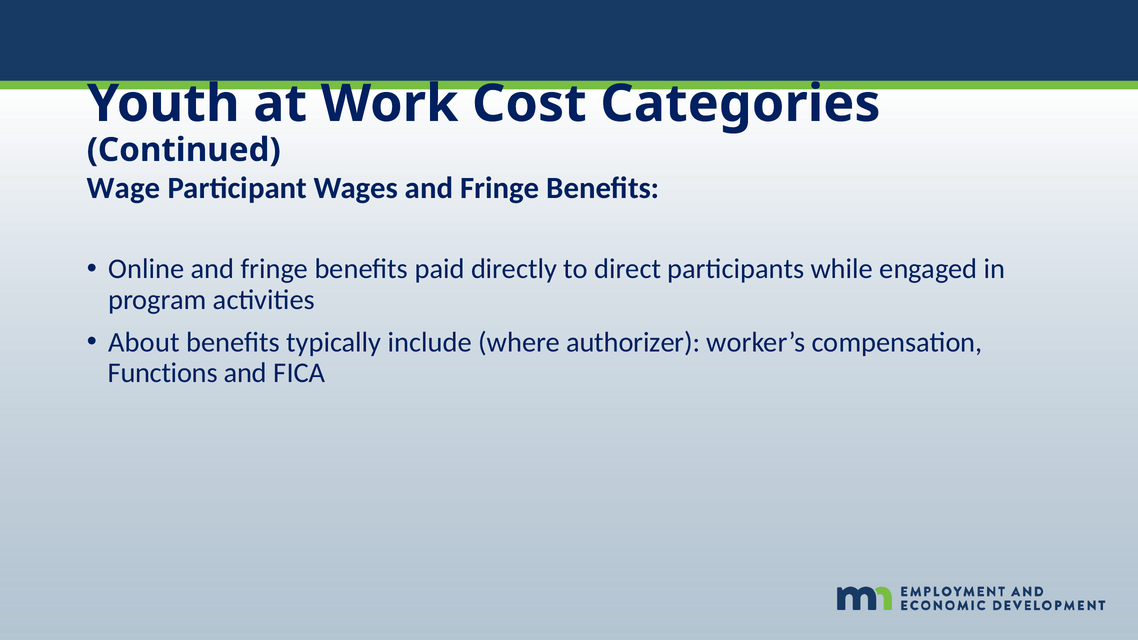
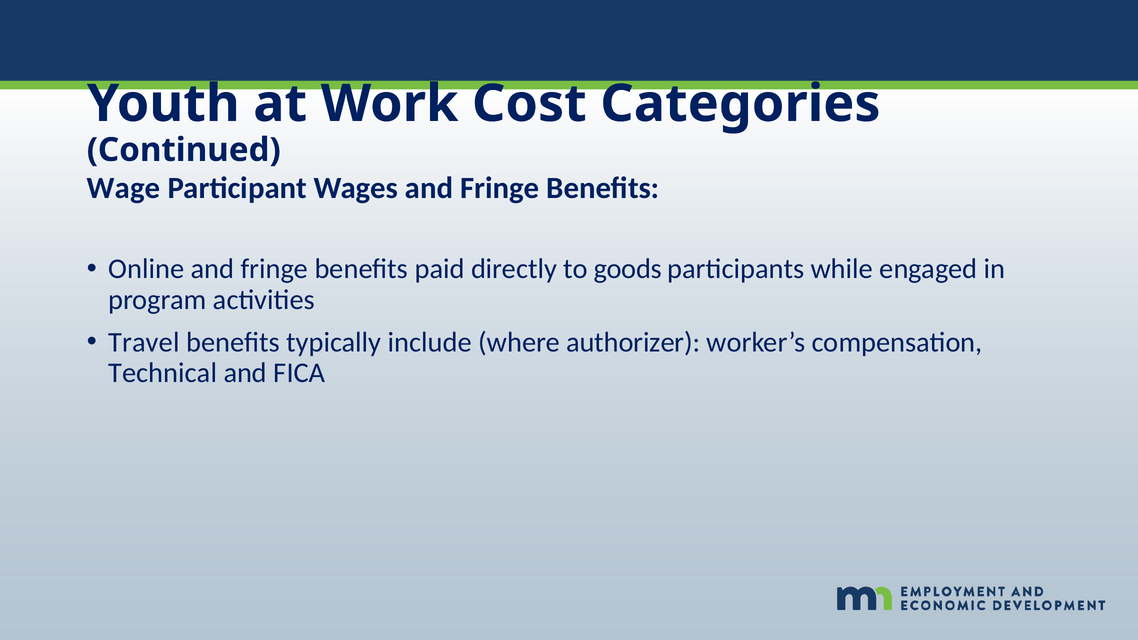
direct: direct -> goods (628, 269)
About: About -> Travel (144, 342)
Functions: Functions -> Technical (163, 373)
